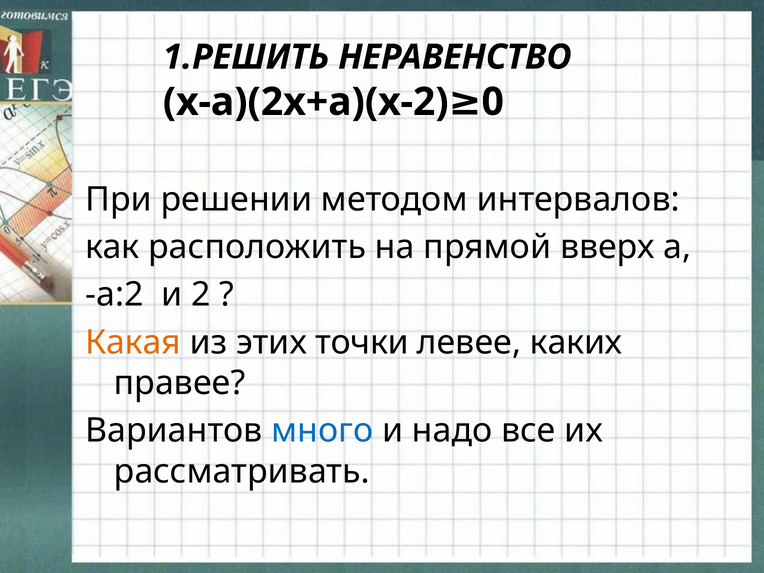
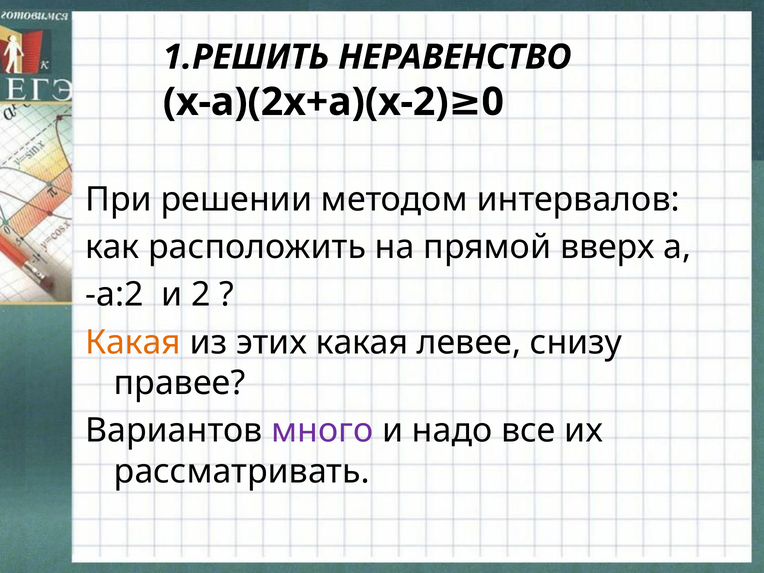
этих точки: точки -> какая (362, 342)
каких: каких -> снизу (576, 342)
много colour: blue -> purple (322, 431)
